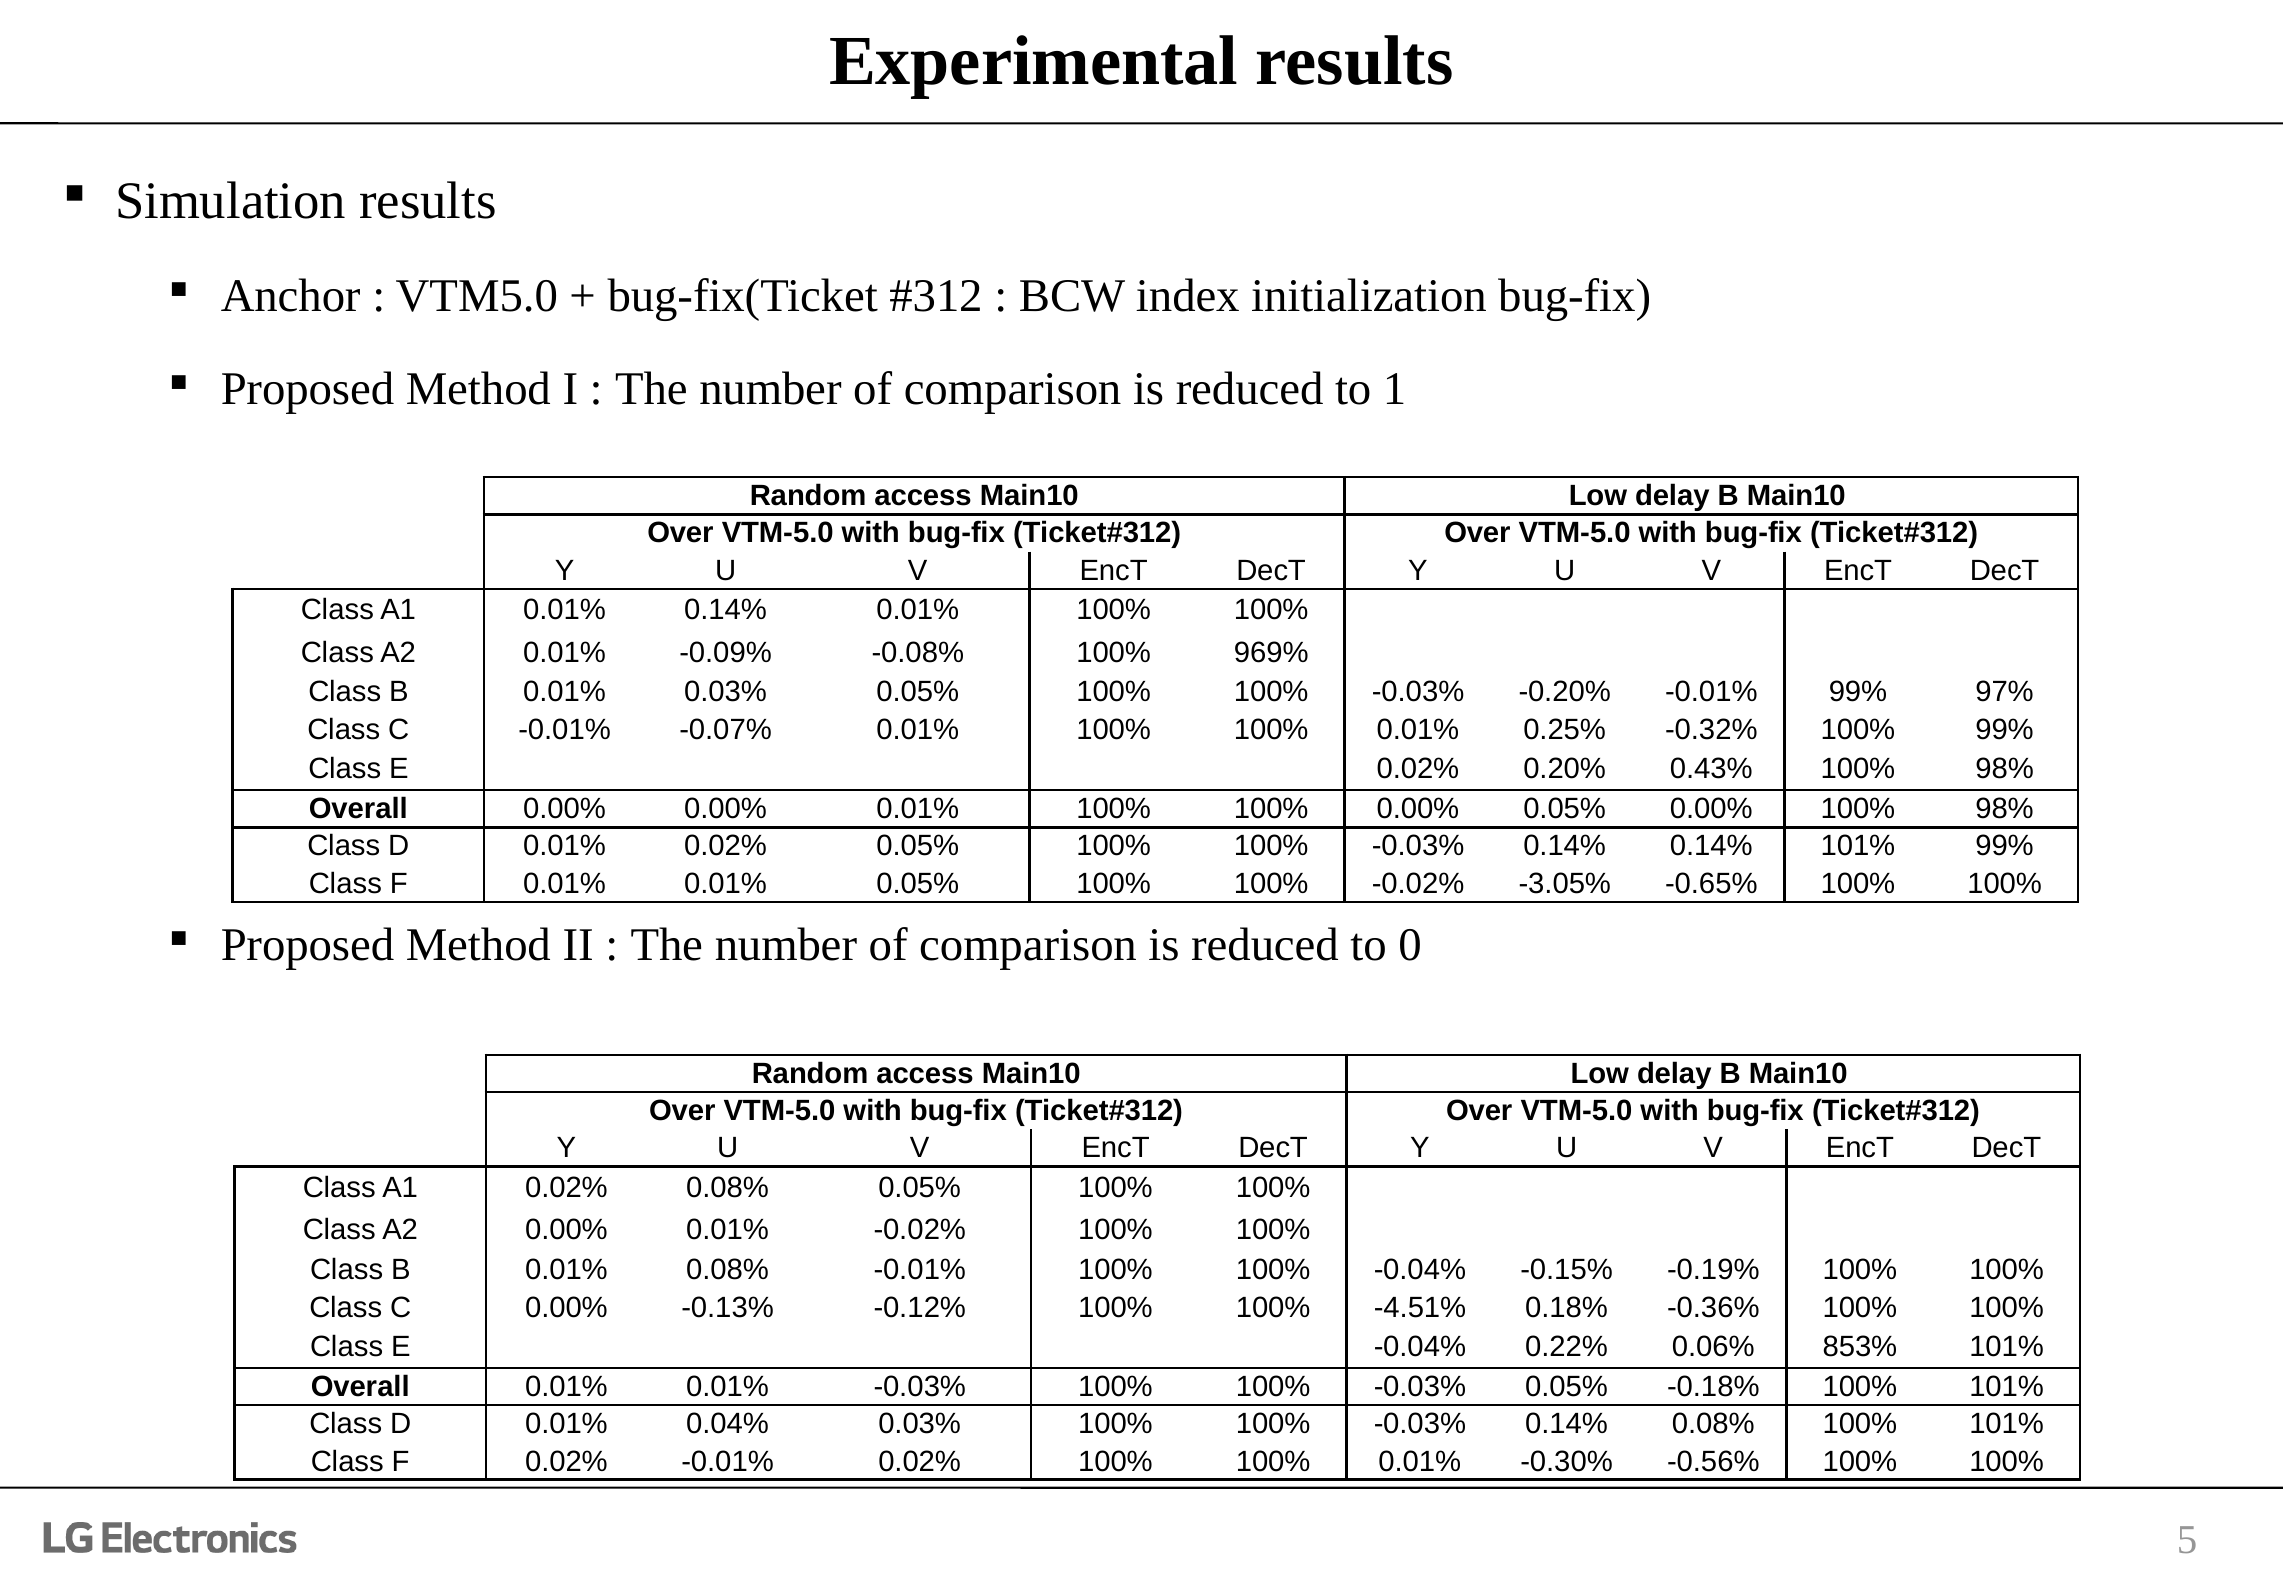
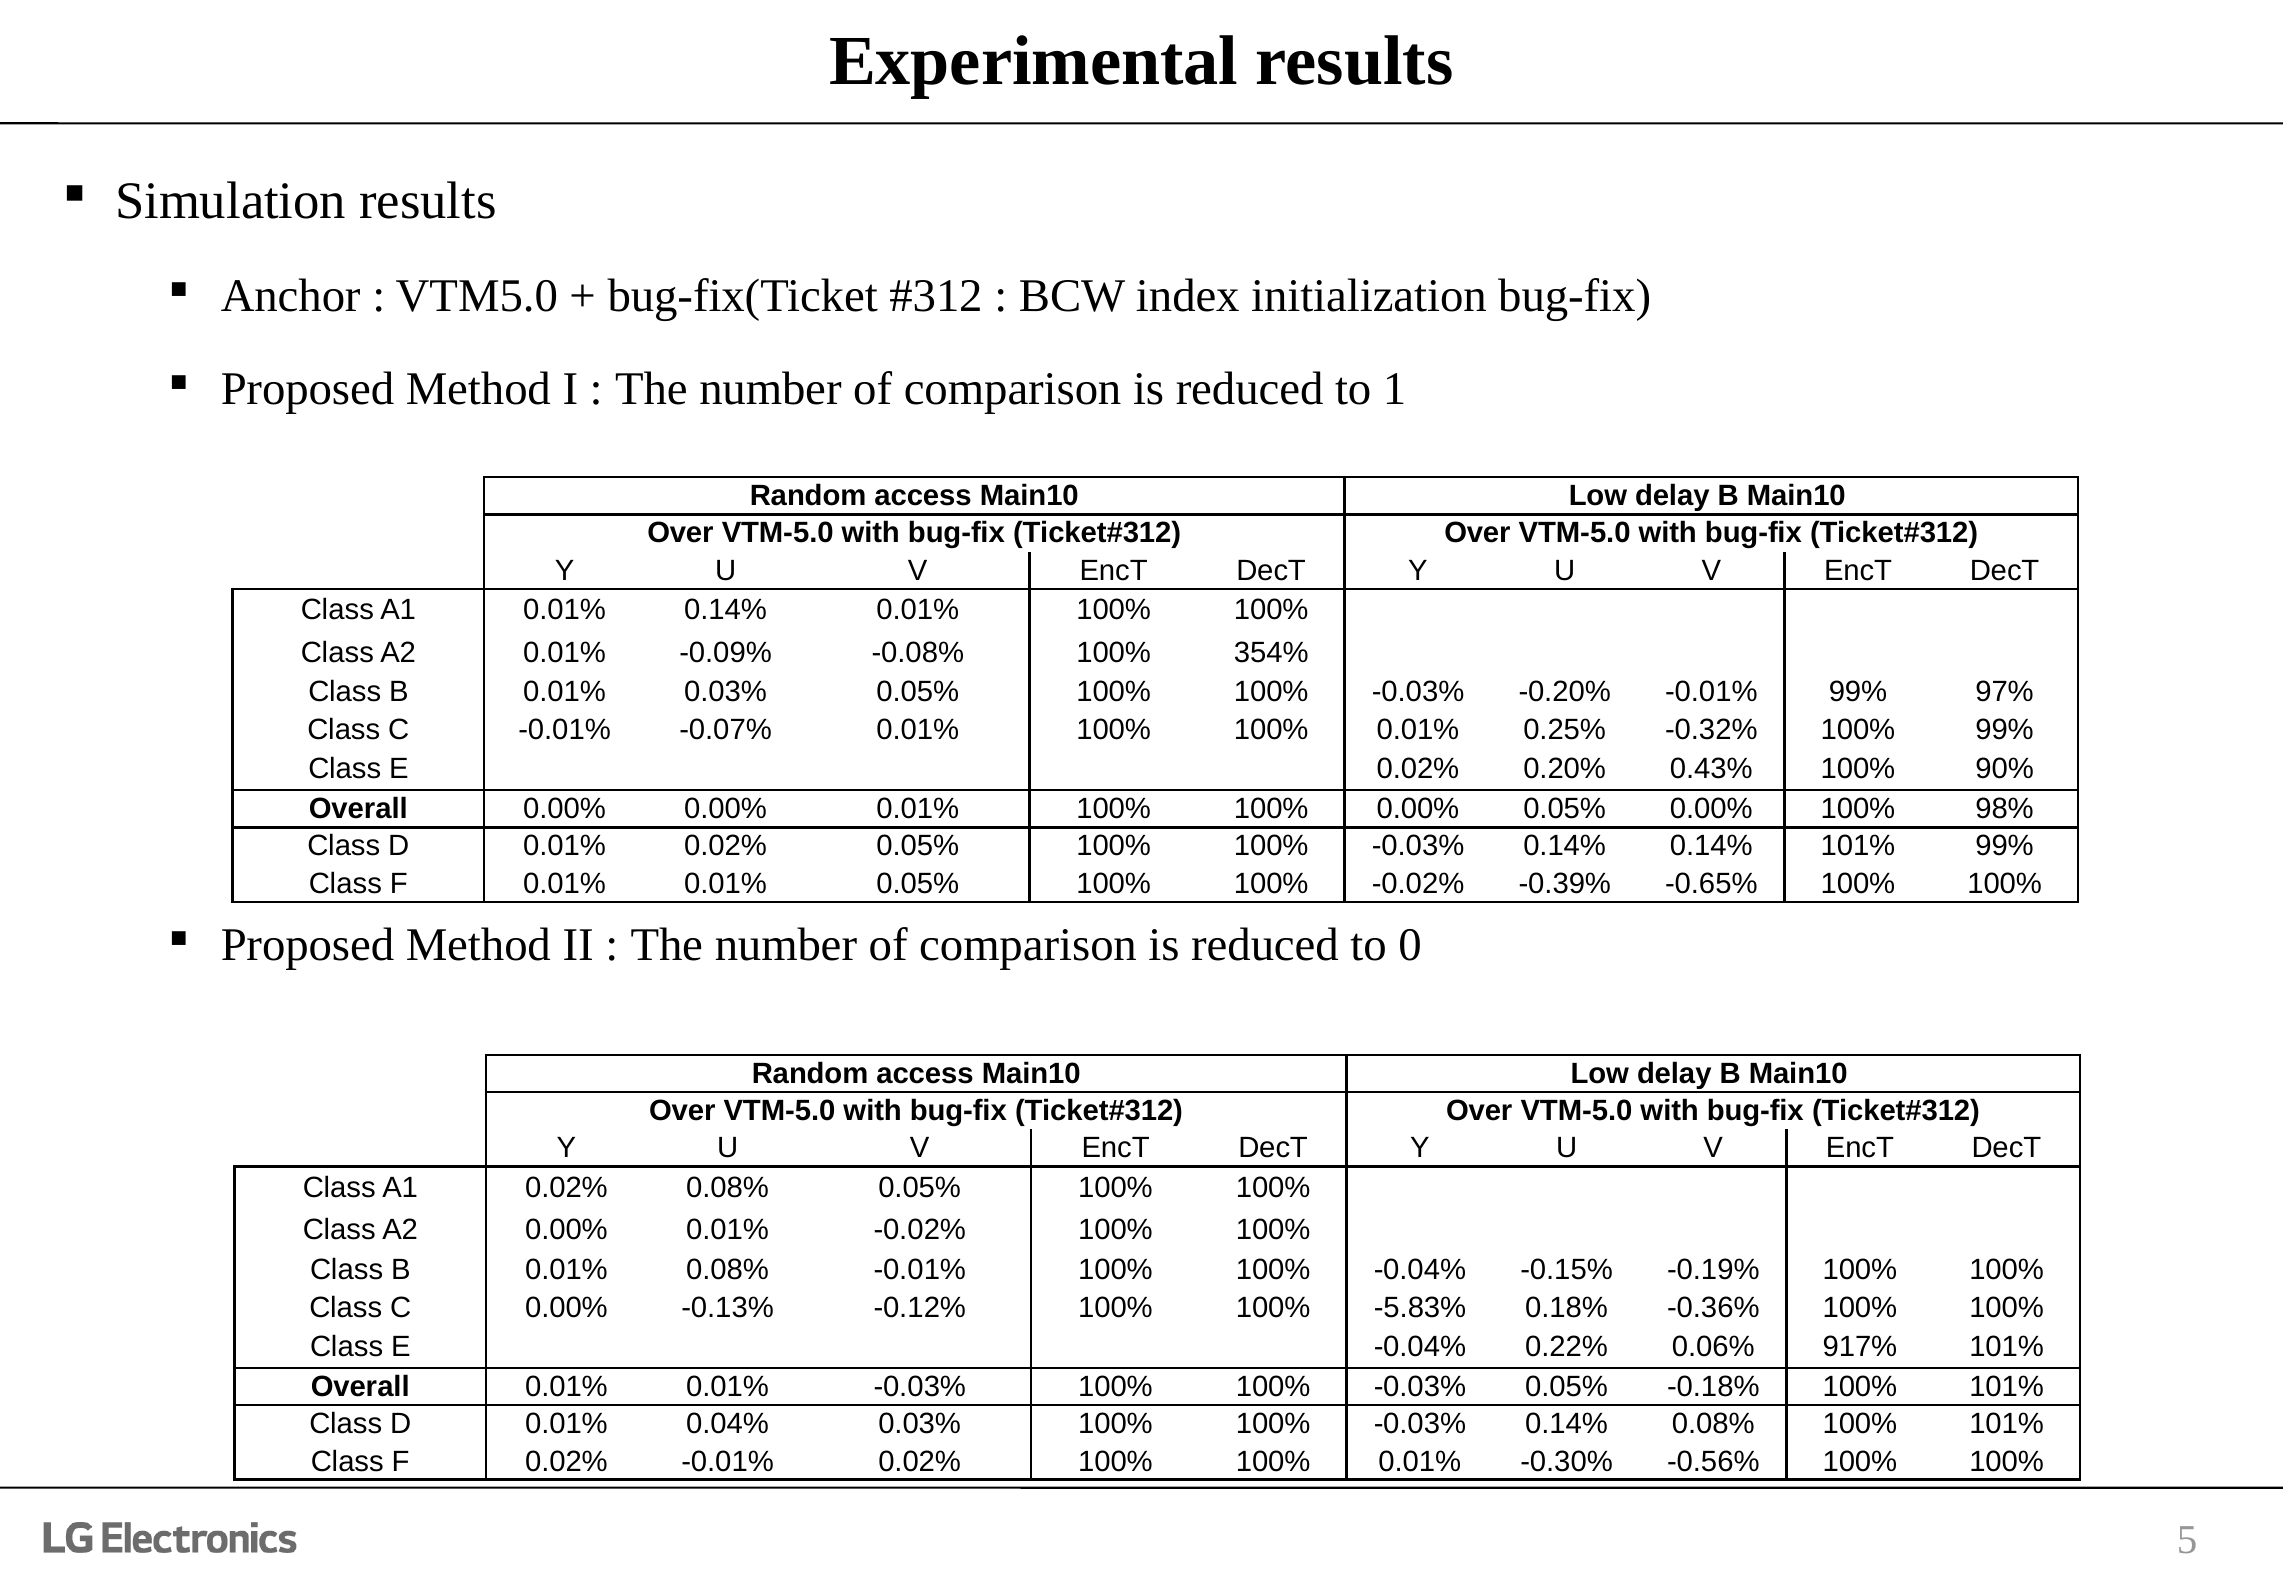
969%: 969% -> 354% (1271, 652)
0.43% 100% 98%: 98% -> 90% (2005, 769)
-3.05%: -3.05% -> -0.39% (1565, 883)
-4.51%: -4.51% -> -5.83% (1420, 1307)
853%: 853% -> 917% (1860, 1347)
